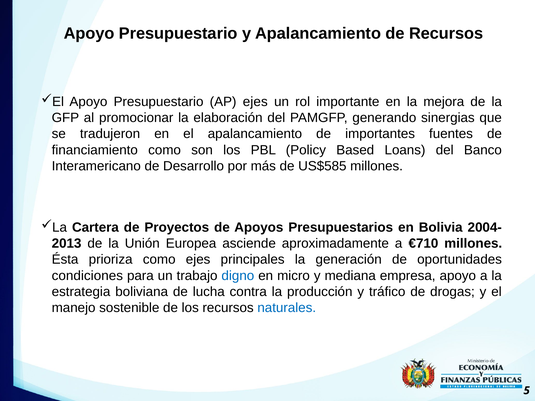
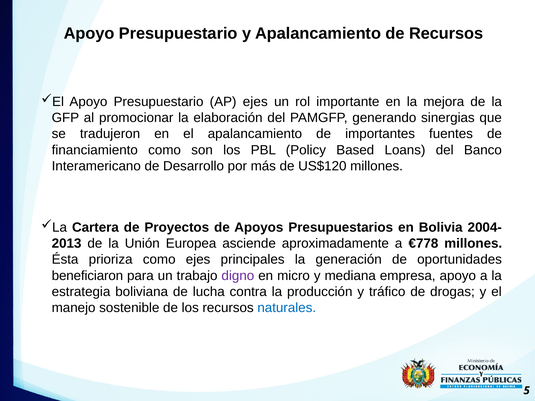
US$585: US$585 -> US$120 (322, 166)
€710: €710 -> €778 (423, 244)
condiciones: condiciones -> beneficiaron (87, 276)
digno colour: blue -> purple (238, 276)
